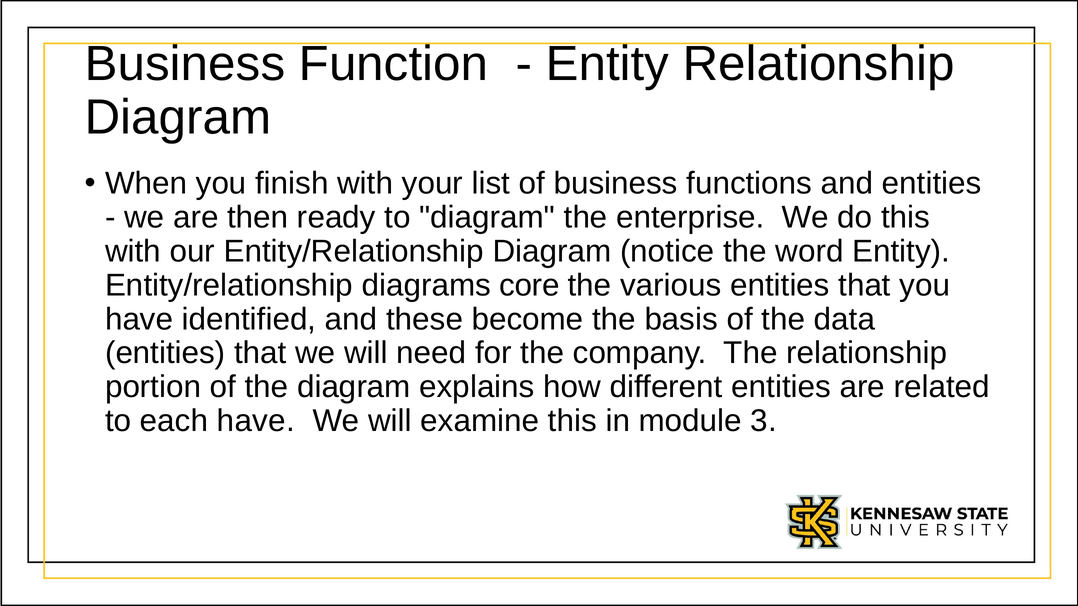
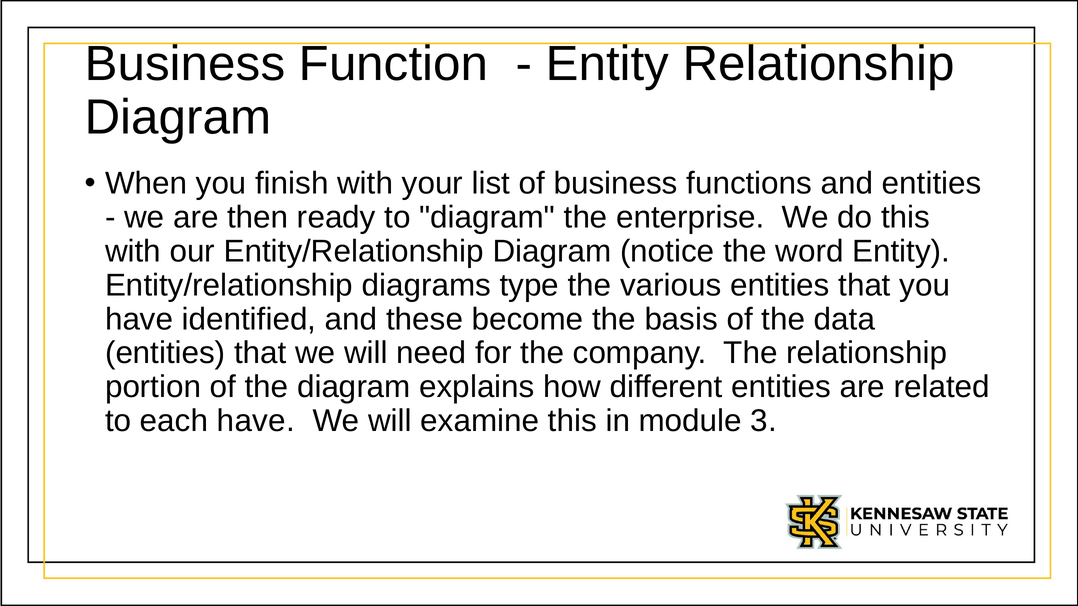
core: core -> type (529, 285)
